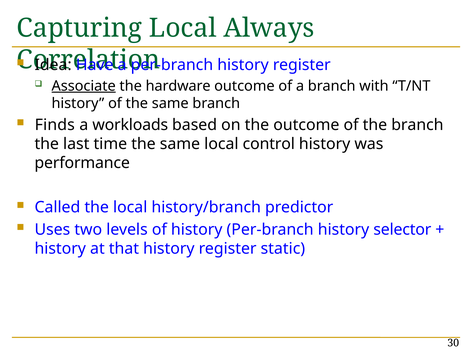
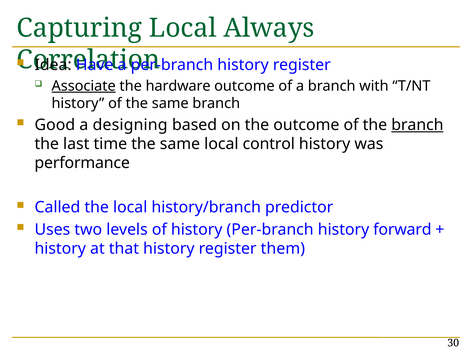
Finds: Finds -> Good (55, 125)
workloads: workloads -> designing (130, 125)
branch underline: none -> present (417, 125)
selector: selector -> forward (402, 230)
static: static -> them (283, 249)
